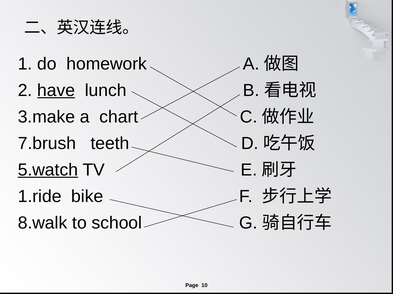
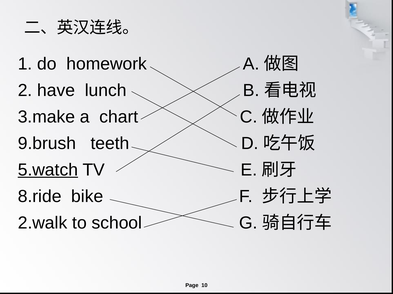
have underline: present -> none (56, 91)
7.brush: 7.brush -> 9.brush (47, 144)
1.ride: 1.ride -> 8.ride (40, 197)
8.walk: 8.walk -> 2.walk (43, 223)
